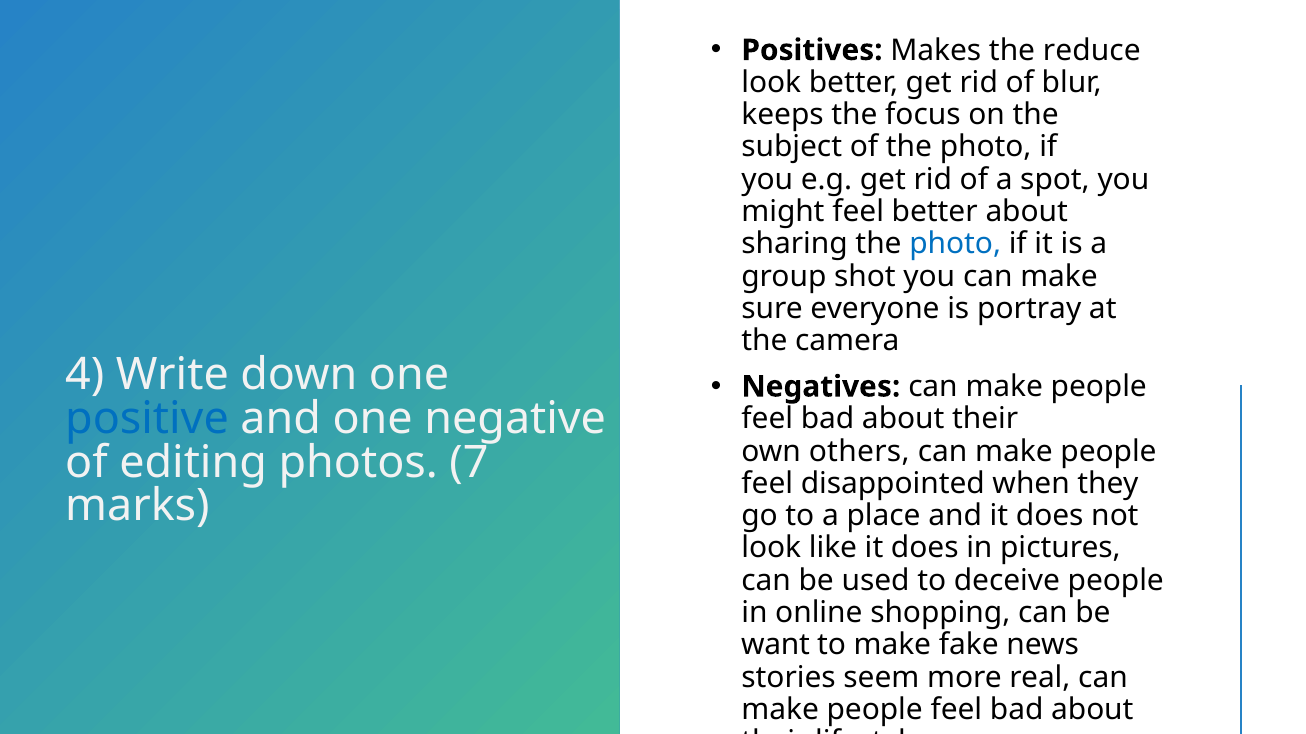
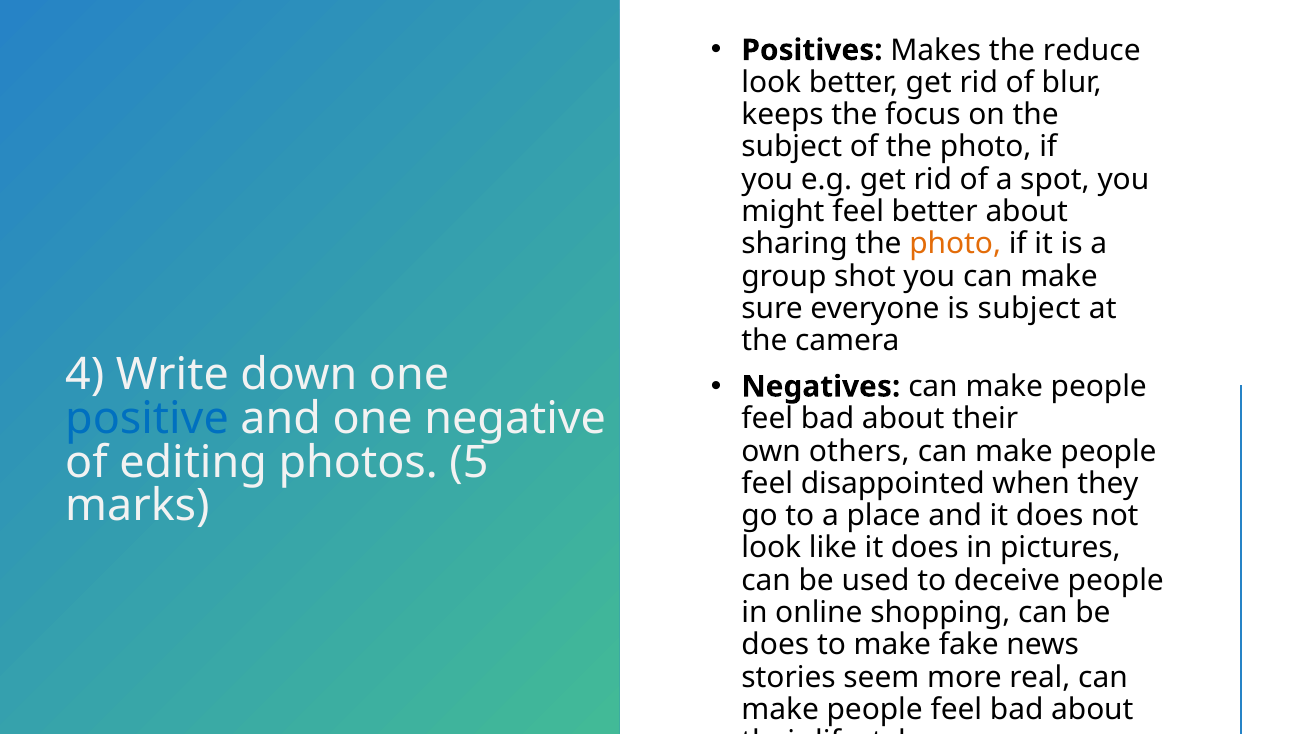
photo colour: blue -> orange (955, 244)
is portray: portray -> subject (1029, 309)
7: 7 -> 5 (469, 463)
want: want -> does (775, 645)
